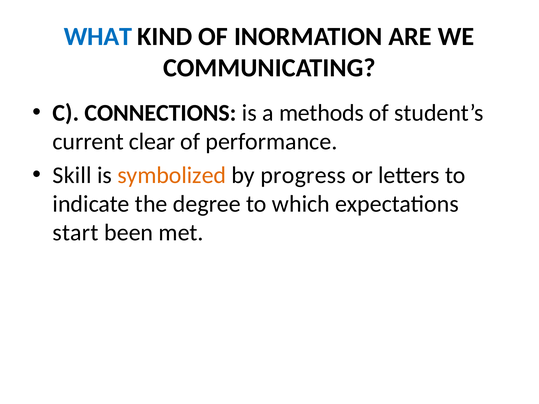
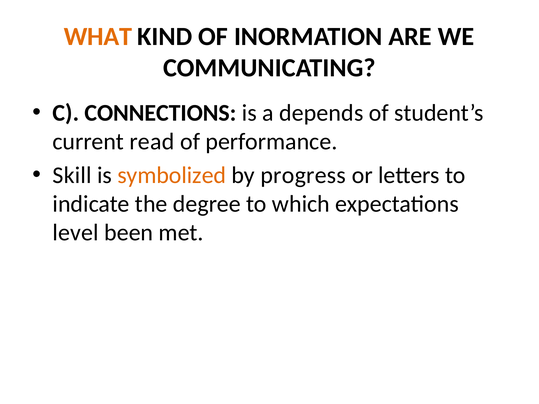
WHAT colour: blue -> orange (98, 36)
methods: methods -> depends (321, 113)
clear: clear -> read (152, 142)
start: start -> level (76, 233)
